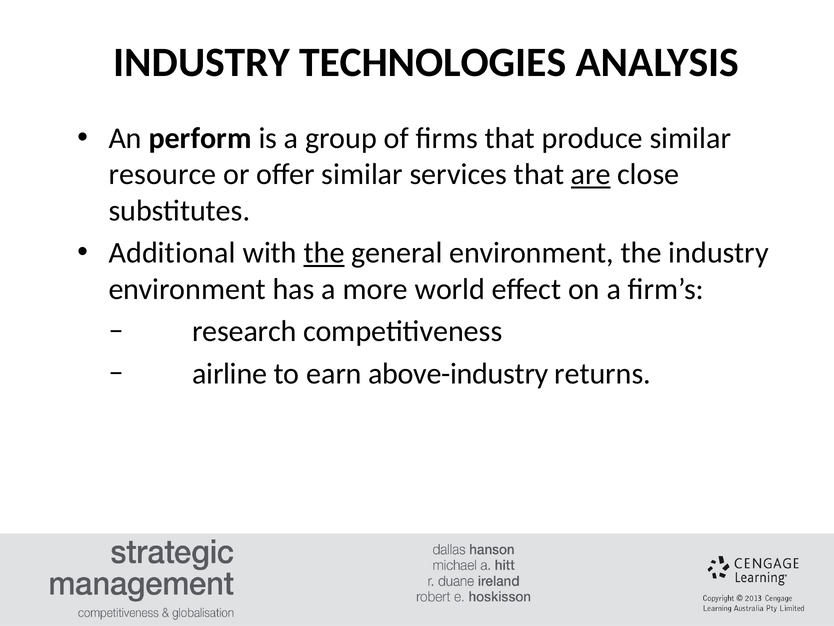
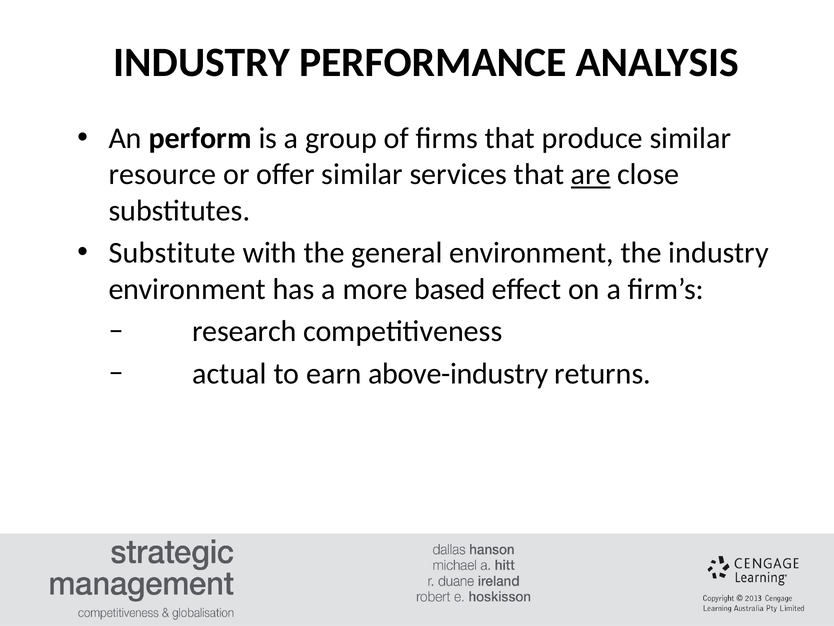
TECHNOLOGIES: TECHNOLOGIES -> PERFORMANCE (433, 63)
Additional: Additional -> Substitute (172, 253)
the underline: present -> none (324, 253)
world: world -> based (450, 289)
airline: airline -> actual (229, 374)
